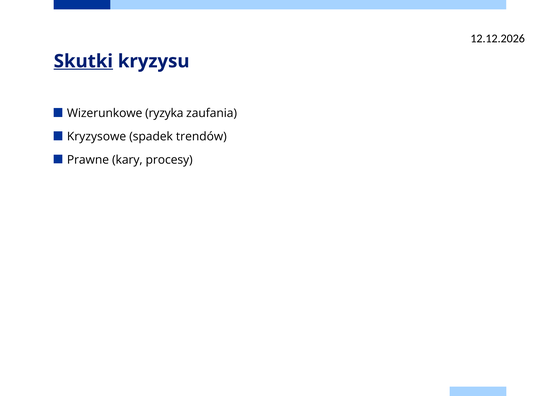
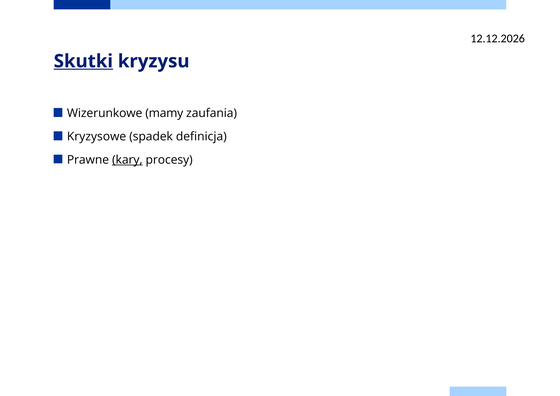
ryzyka: ryzyka -> mamy (164, 113)
trendów: trendów -> definicja (201, 137)
kary underline: none -> present (127, 160)
